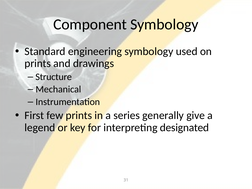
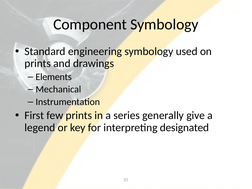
Structure: Structure -> Elements (54, 77)
